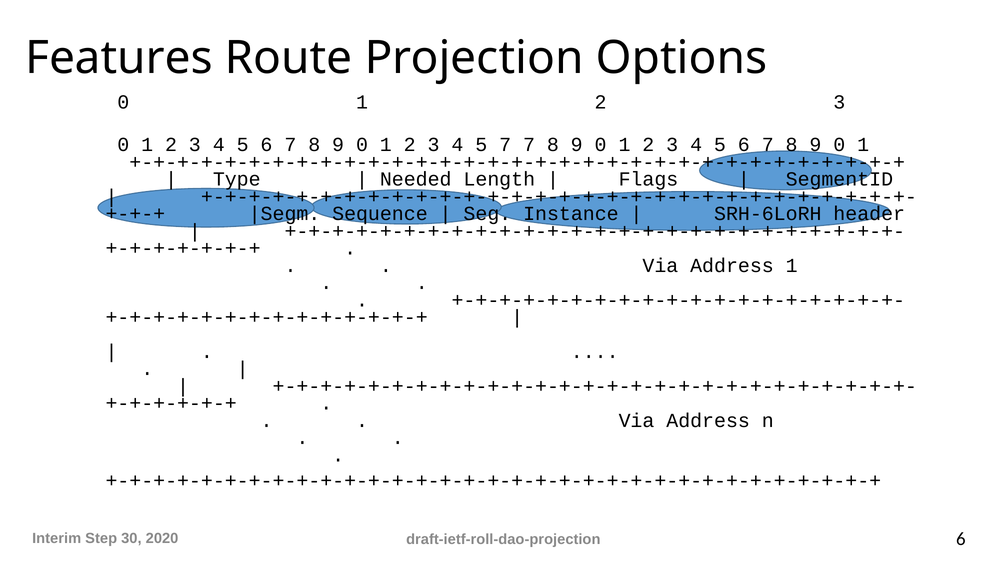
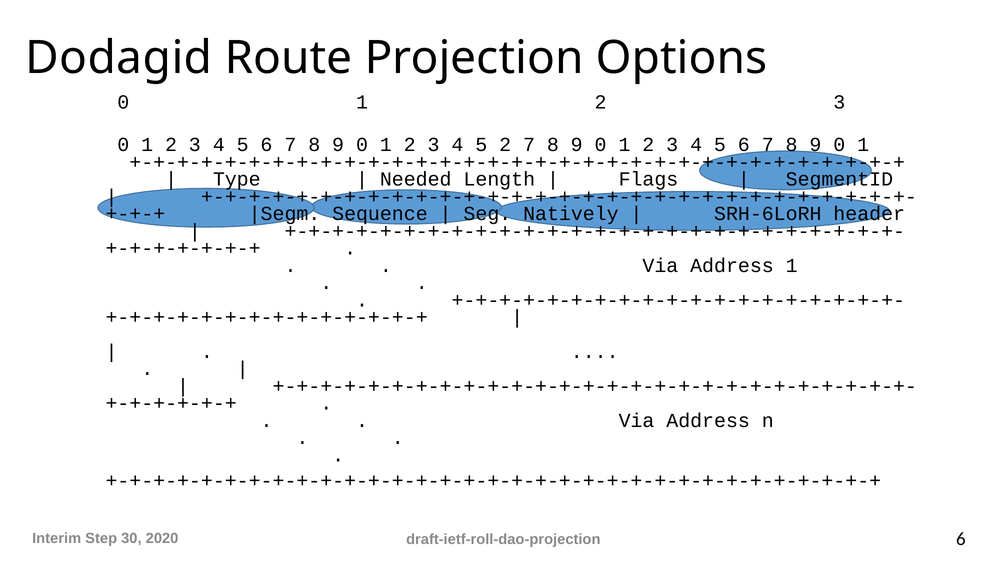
Features: Features -> Dodagid (119, 58)
5 7: 7 -> 2 (505, 145)
Instance: Instance -> Natively (571, 214)
